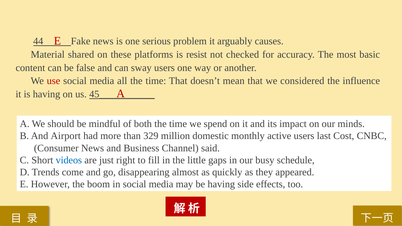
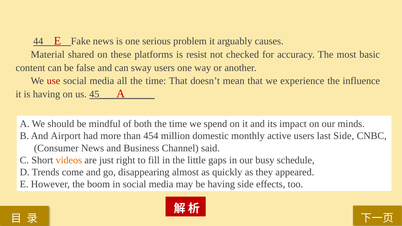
considered: considered -> experience (302, 81)
329: 329 -> 454 (151, 136)
last Cost: Cost -> Side (344, 136)
videos colour: blue -> orange (69, 160)
